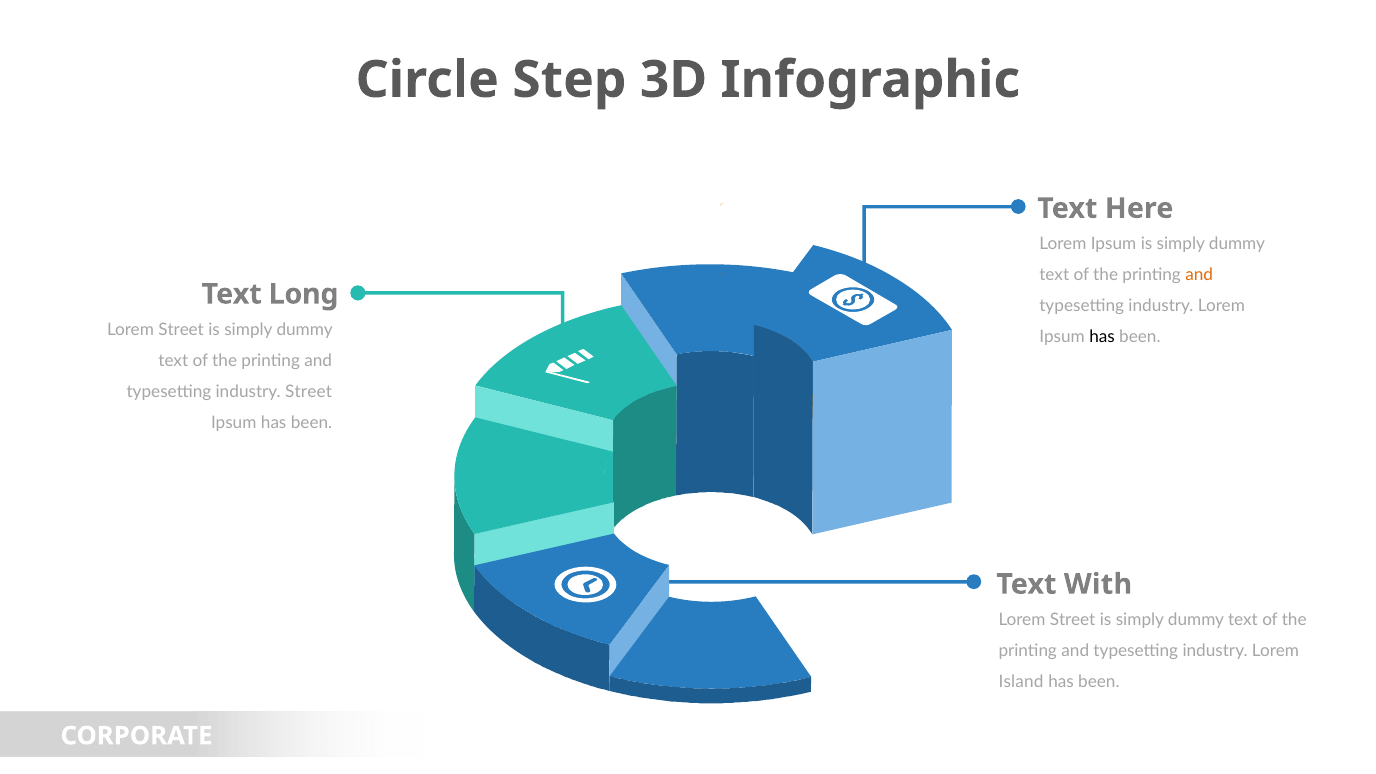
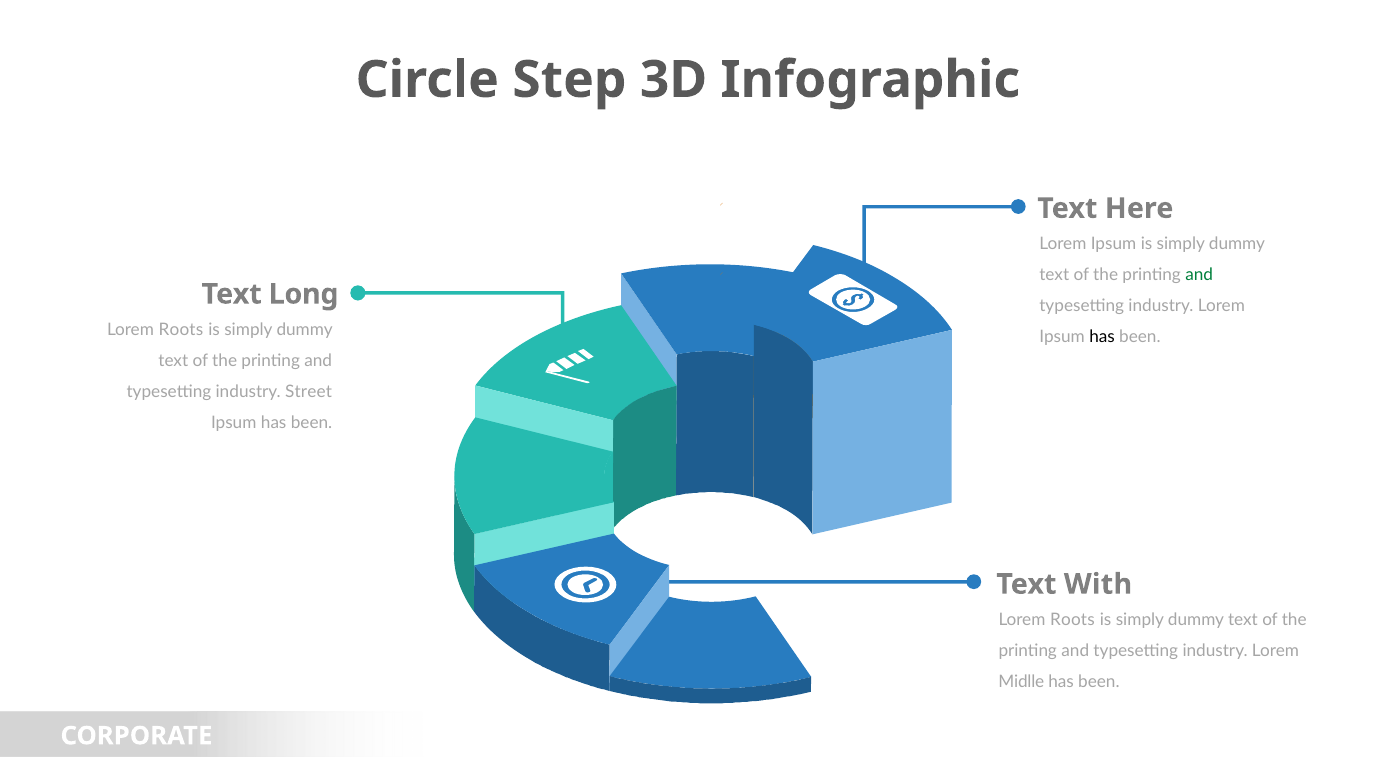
and colour: orange -> green (1199, 275)
Street: Street -> Roots (181, 330)
Street: Street -> Roots (1072, 620)
Island: Island -> Midlle (1021, 682)
